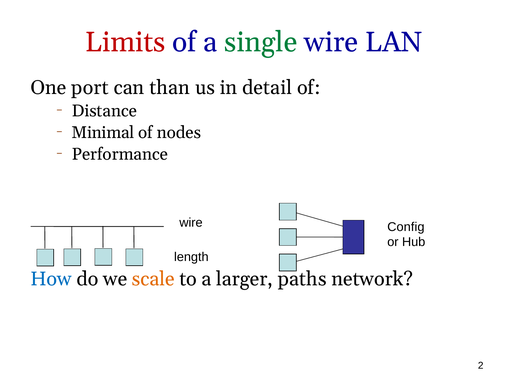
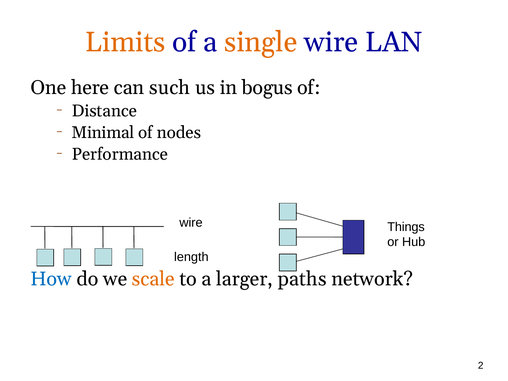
Limits colour: red -> orange (125, 42)
single colour: green -> orange (261, 42)
port: port -> here (90, 88)
than: than -> such (170, 88)
detail: detail -> bogus (267, 88)
Config: Config -> Things (406, 227)
